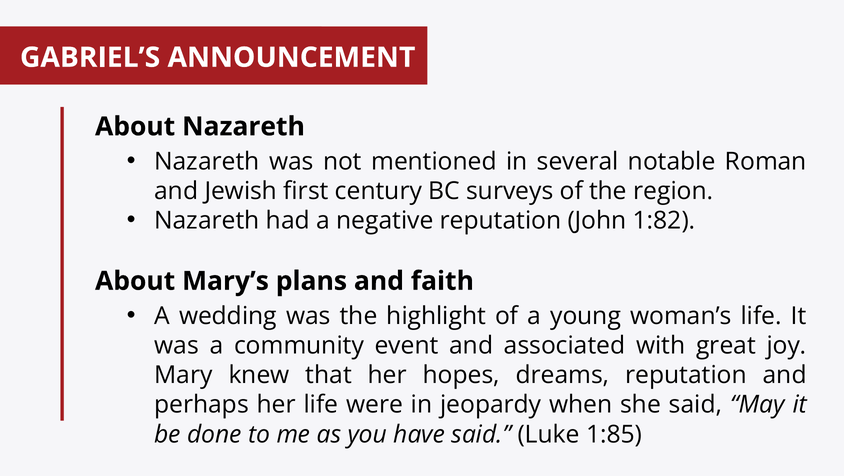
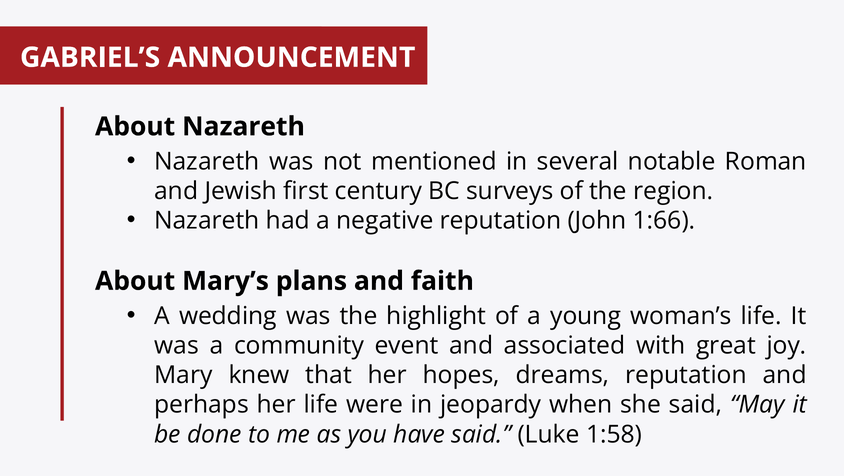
1:82: 1:82 -> 1:66 (664, 221)
1:85: 1:85 -> 1:58 (614, 434)
